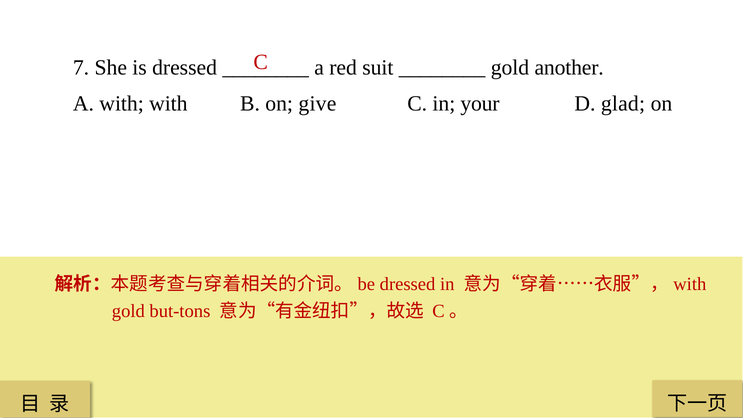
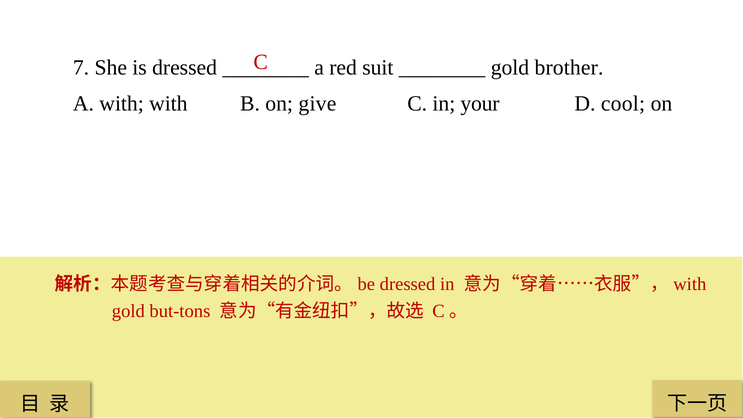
another: another -> brother (569, 67)
glad: glad -> cool (623, 104)
